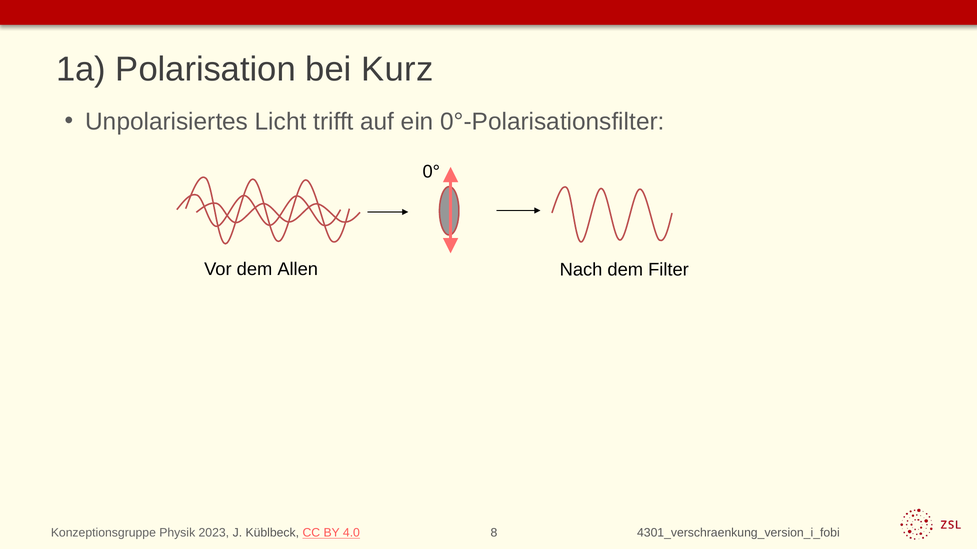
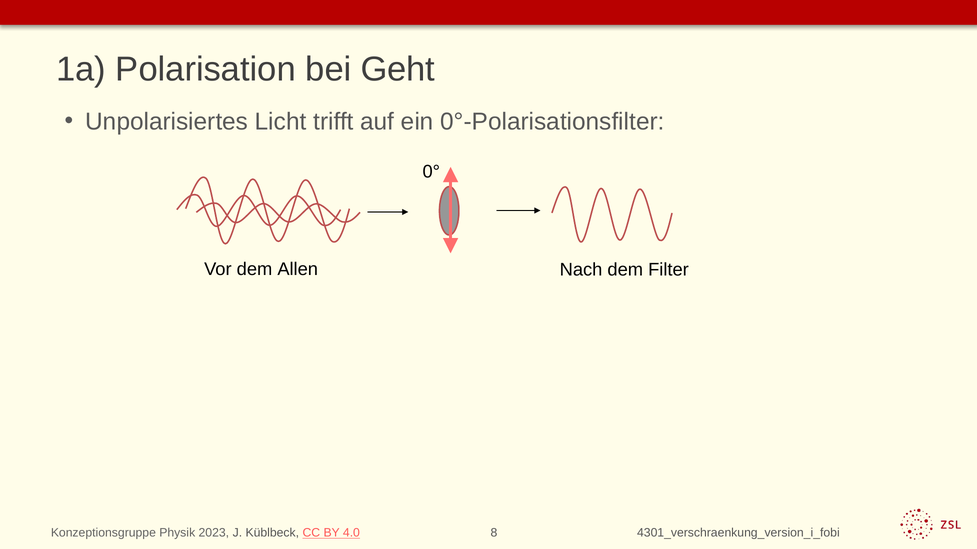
Kurz: Kurz -> Geht (398, 69)
